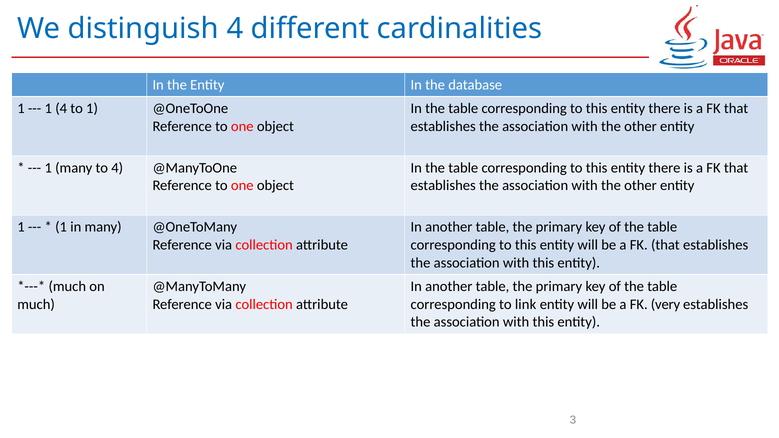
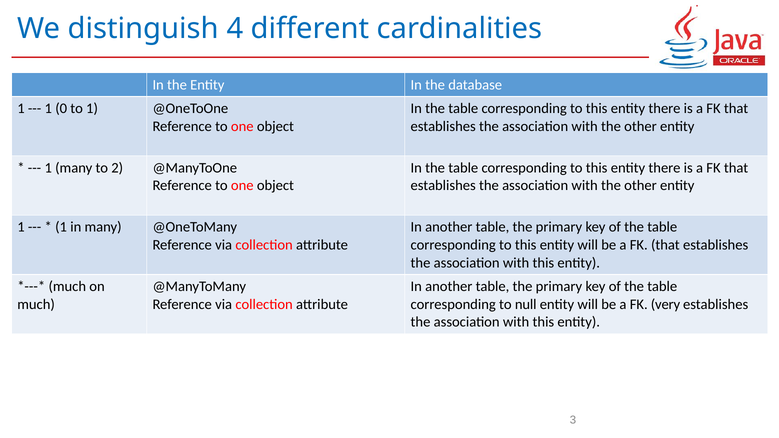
1 4: 4 -> 0 (61, 109)
to 4: 4 -> 2 (117, 168)
link: link -> null (526, 304)
